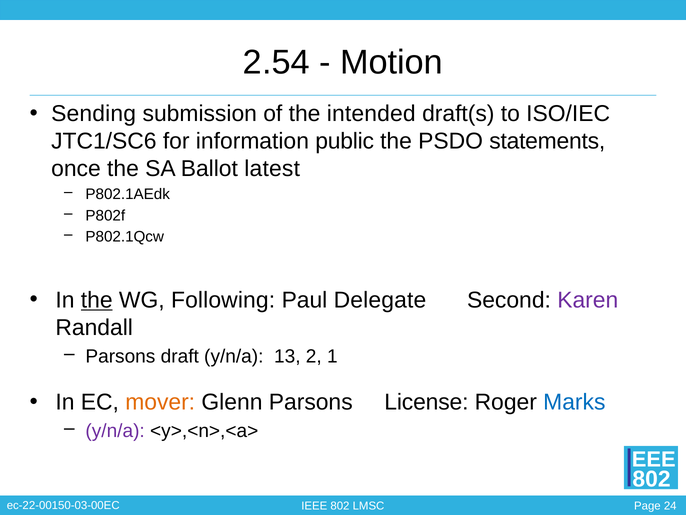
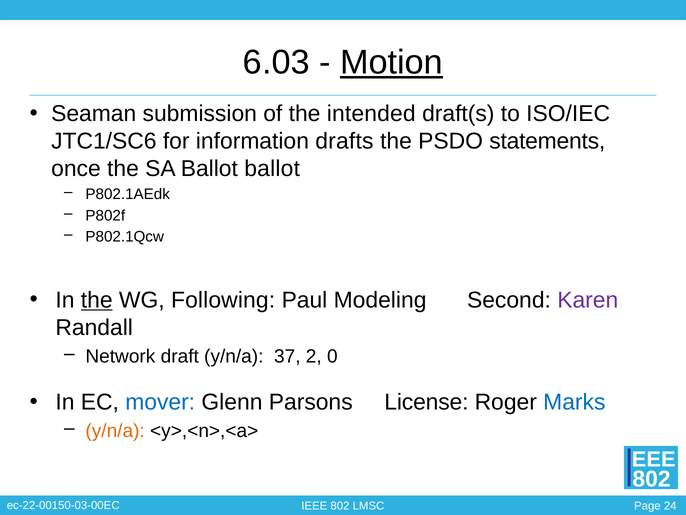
2.54: 2.54 -> 6.03 (276, 62)
Motion underline: none -> present (392, 62)
Sending: Sending -> Seaman (94, 114)
public: public -> drafts (344, 141)
Ballot latest: latest -> ballot (272, 169)
Delegate: Delegate -> Modeling (380, 300)
Parsons: Parsons -> Network (120, 356)
13: 13 -> 37 (287, 356)
1: 1 -> 0 (332, 356)
mover colour: orange -> blue (160, 402)
y/n/a colour: purple -> orange (115, 431)
